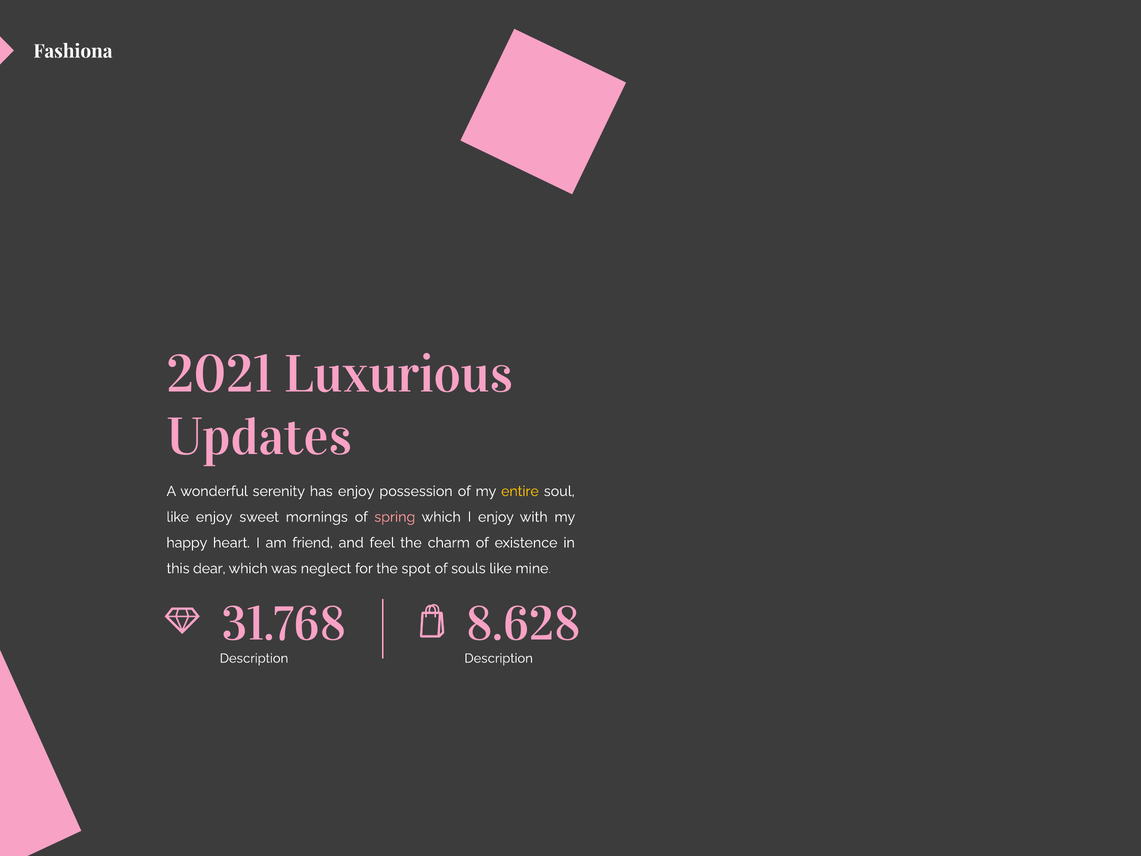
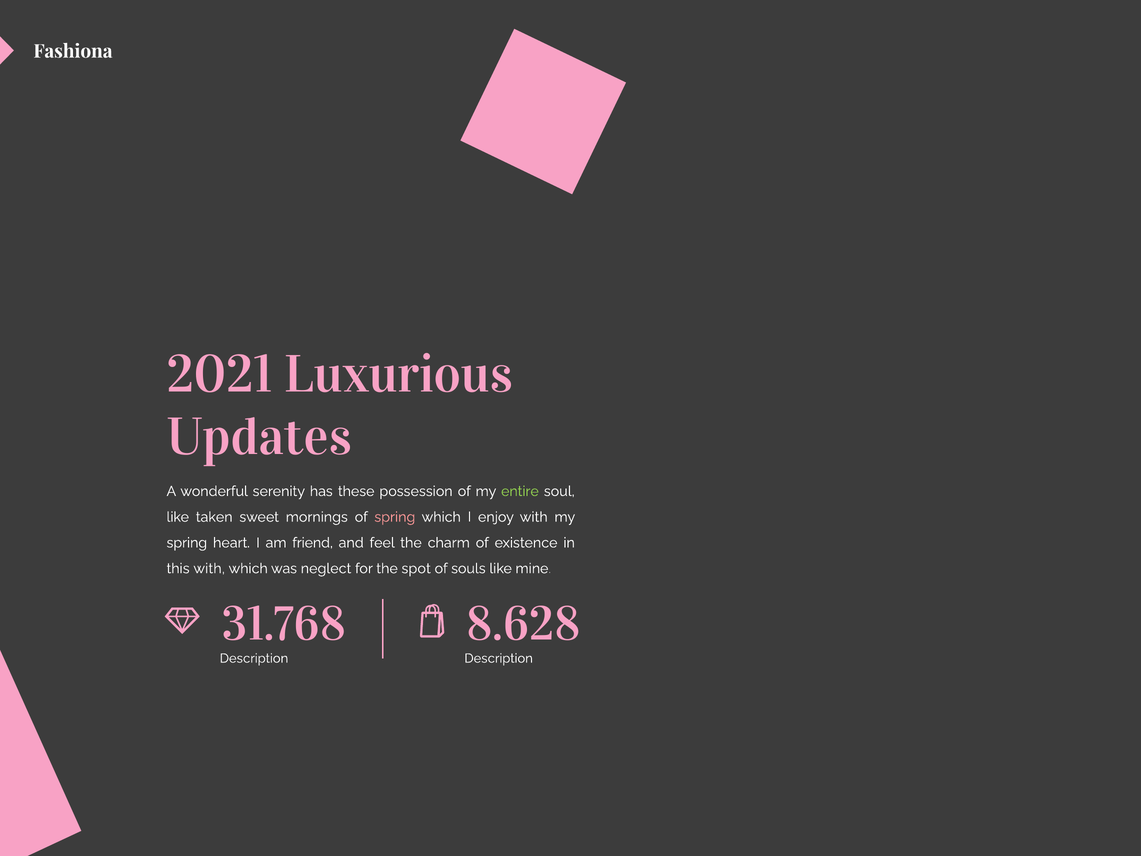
has enjoy: enjoy -> these (356, 491)
entire colour: yellow -> light green (520, 491)
like enjoy: enjoy -> taken (214, 517)
happy: happy -> spring (187, 543)
this dear: dear -> with (209, 568)
